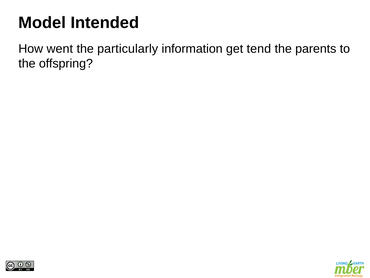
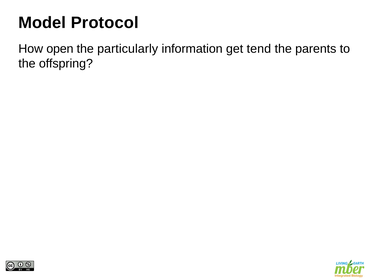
Intended: Intended -> Protocol (105, 23)
went: went -> open (60, 49)
